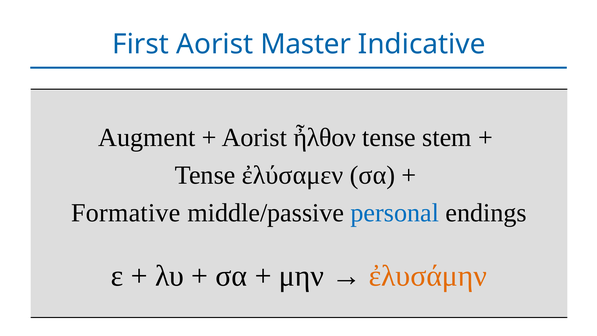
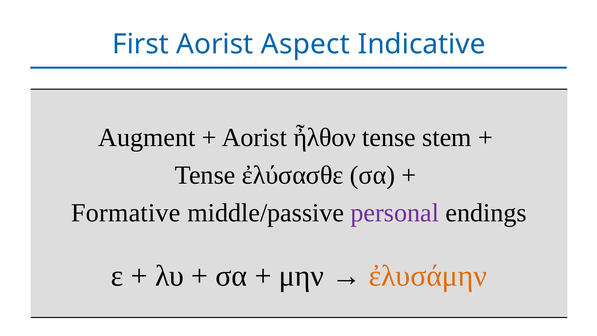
Master: Master -> Aspect (305, 44)
ἐλύσαμεν: ἐλύσαμεν -> ἐλύσασθε (293, 175)
personal colour: blue -> purple (395, 213)
